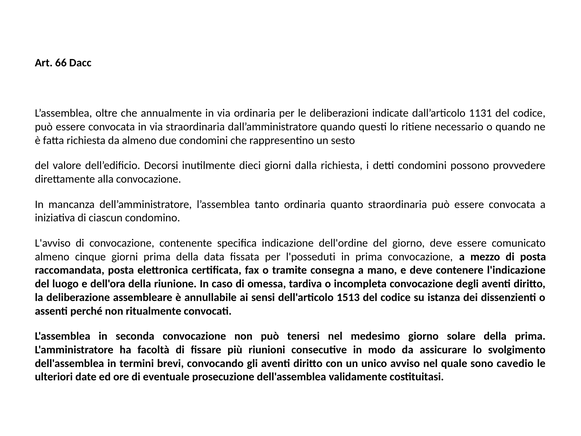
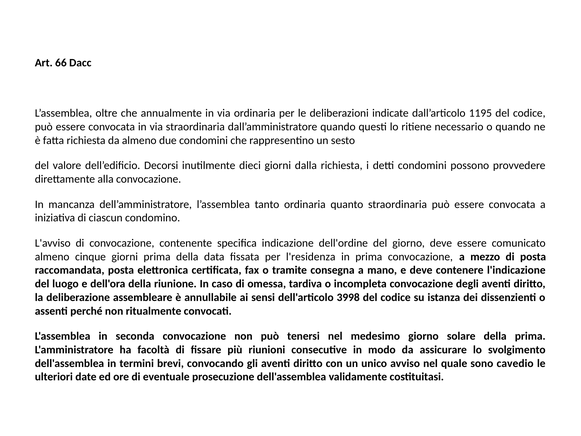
1131: 1131 -> 1195 (480, 113)
l'posseduti: l'posseduti -> l'residenza (311, 257)
1513: 1513 -> 3998 (348, 297)
